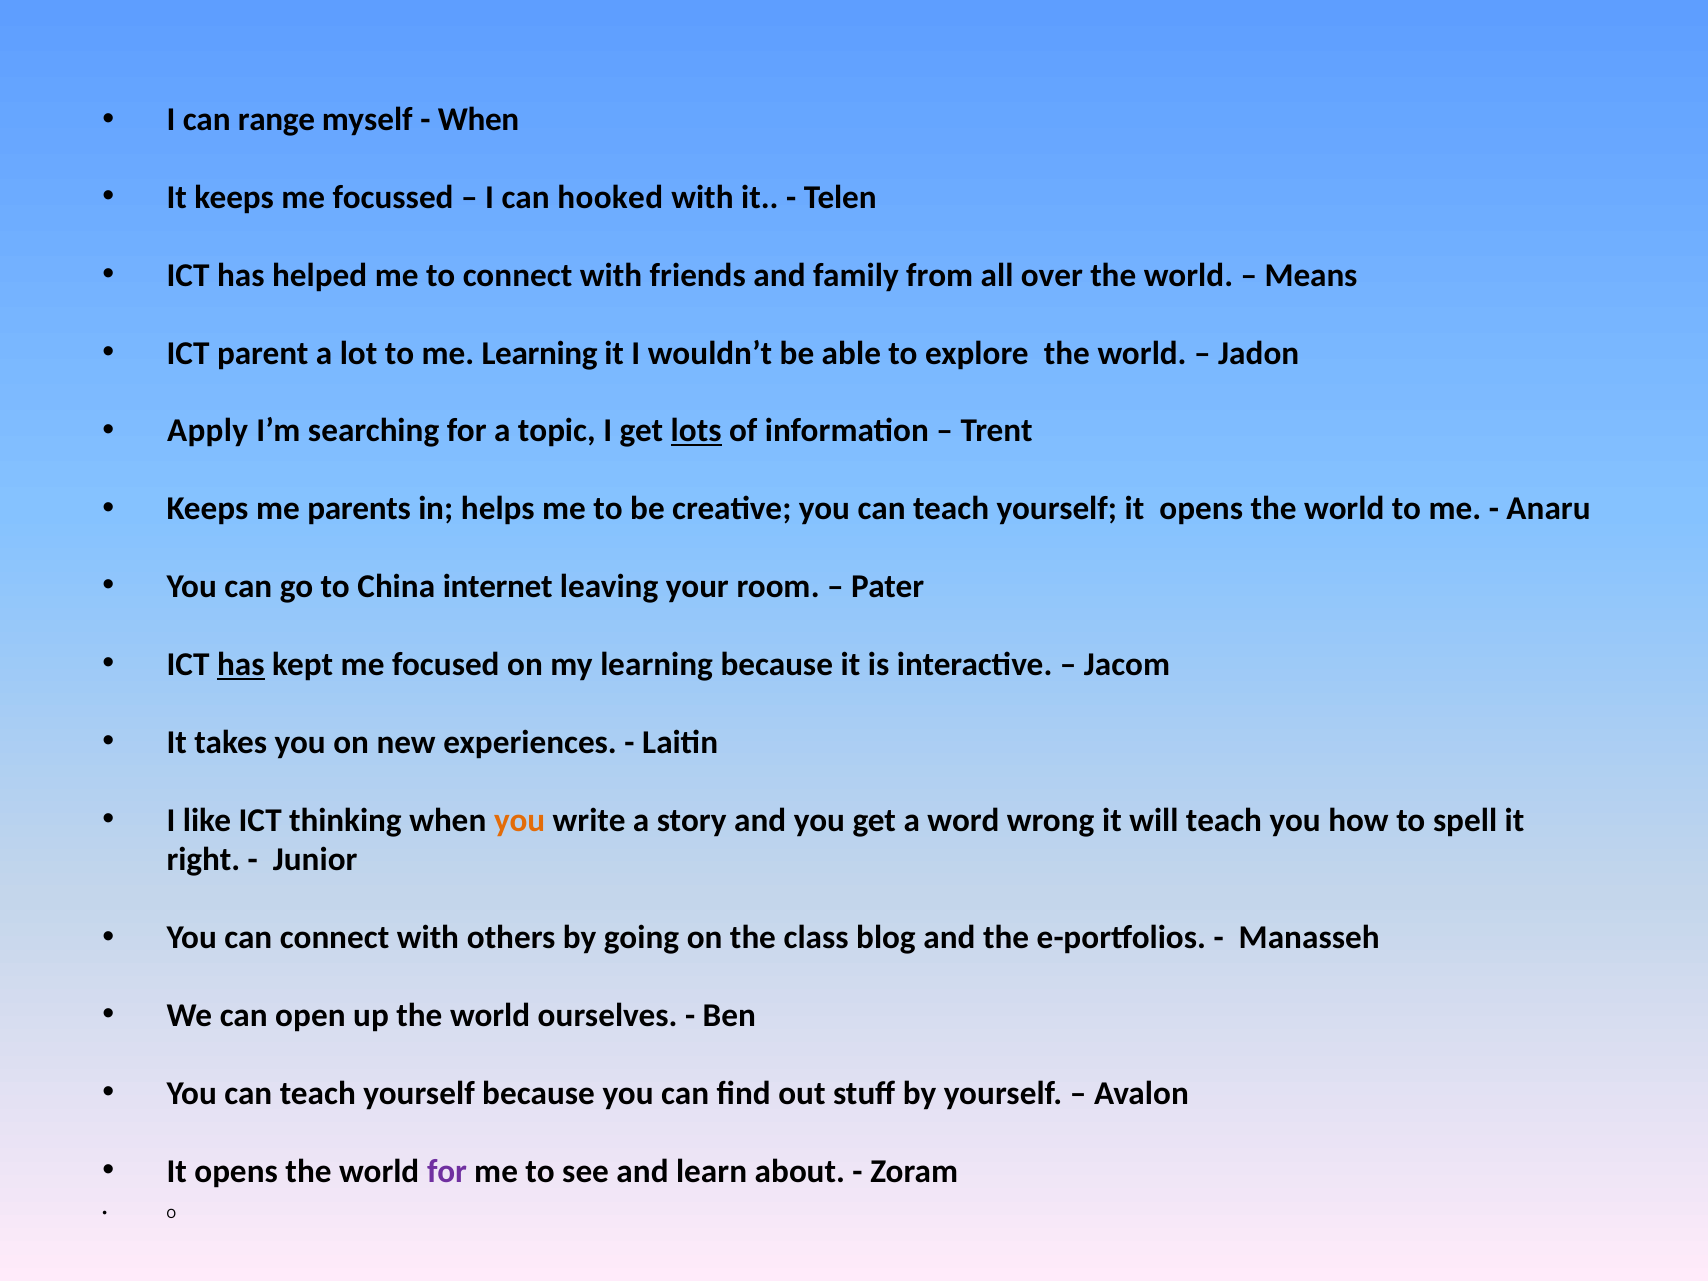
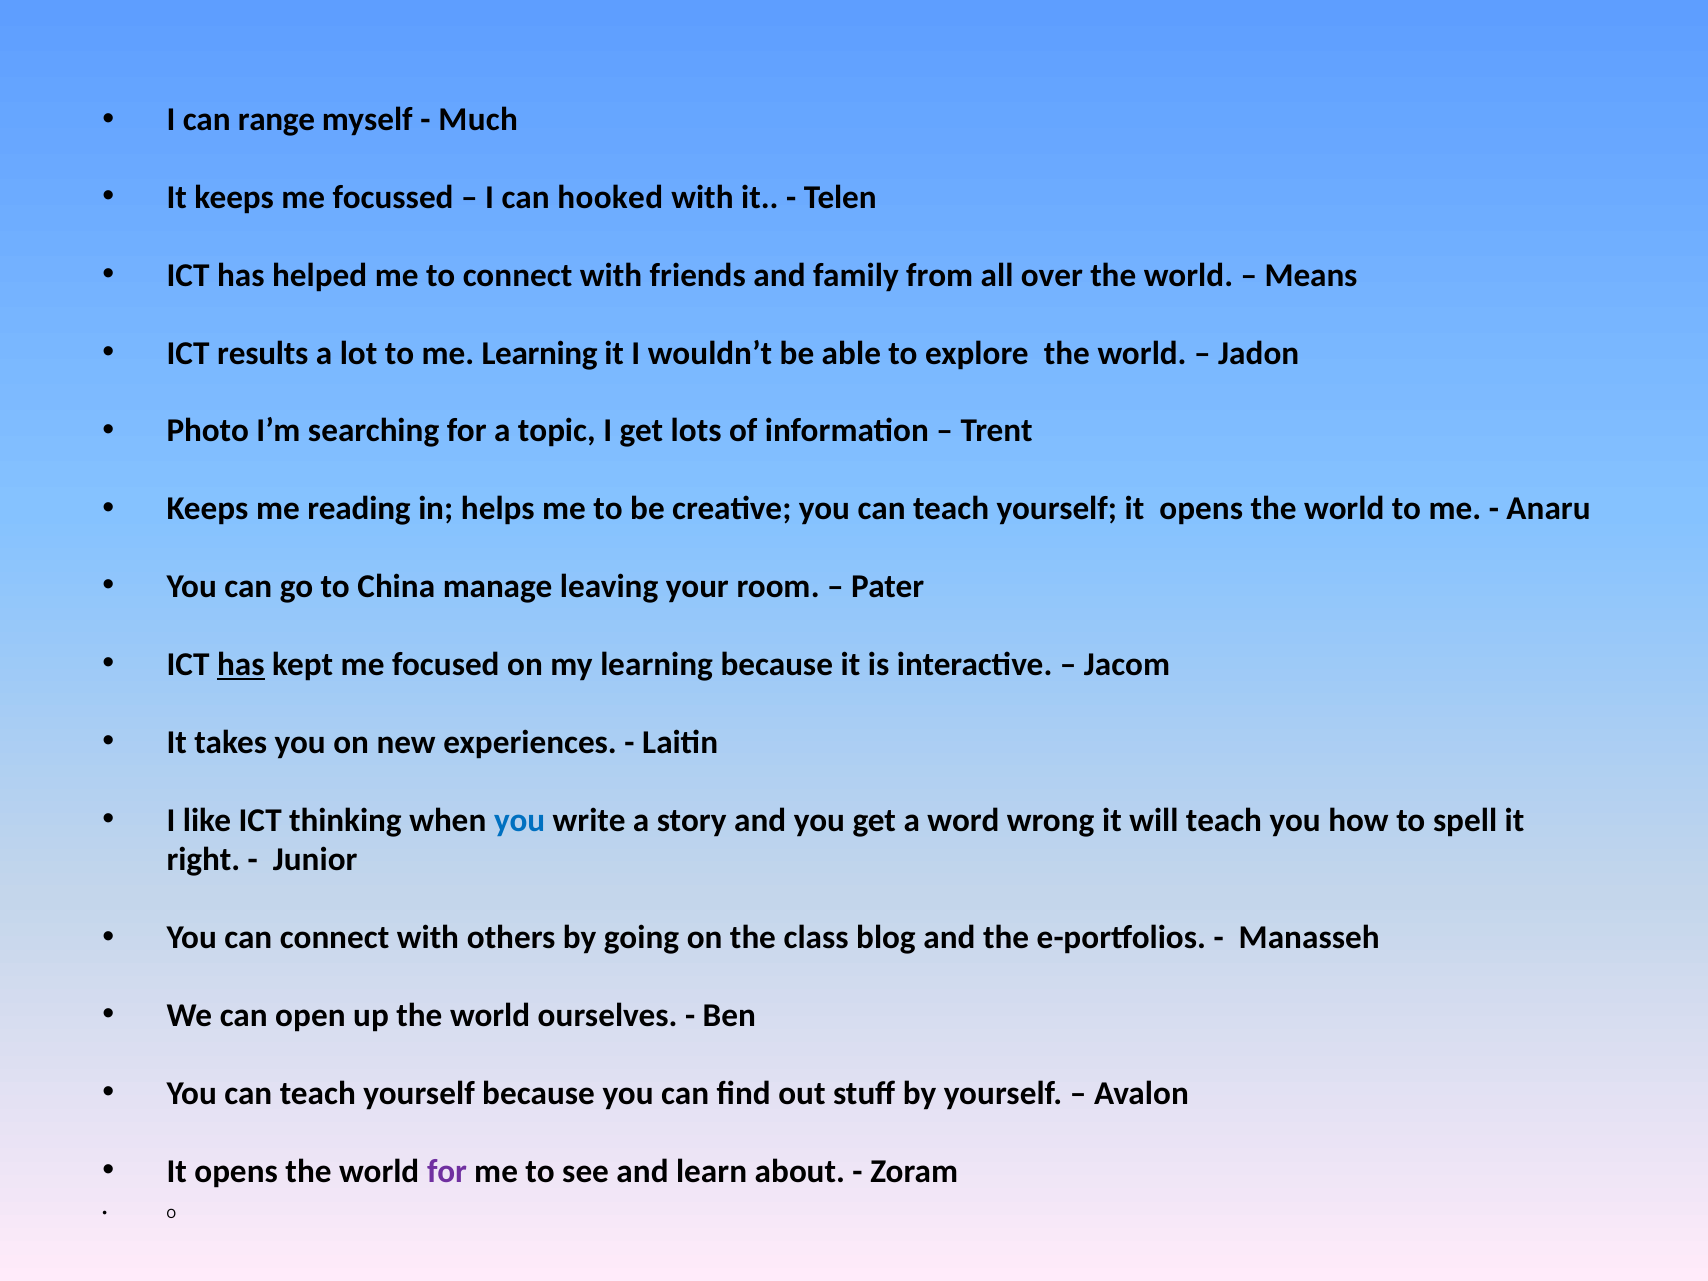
When: When -> Much (478, 120)
parent: parent -> results (263, 353)
Apply: Apply -> Photo (208, 431)
lots underline: present -> none (696, 431)
parents: parents -> reading (359, 509)
internet: internet -> manage (498, 587)
you colour: orange -> blue (520, 820)
